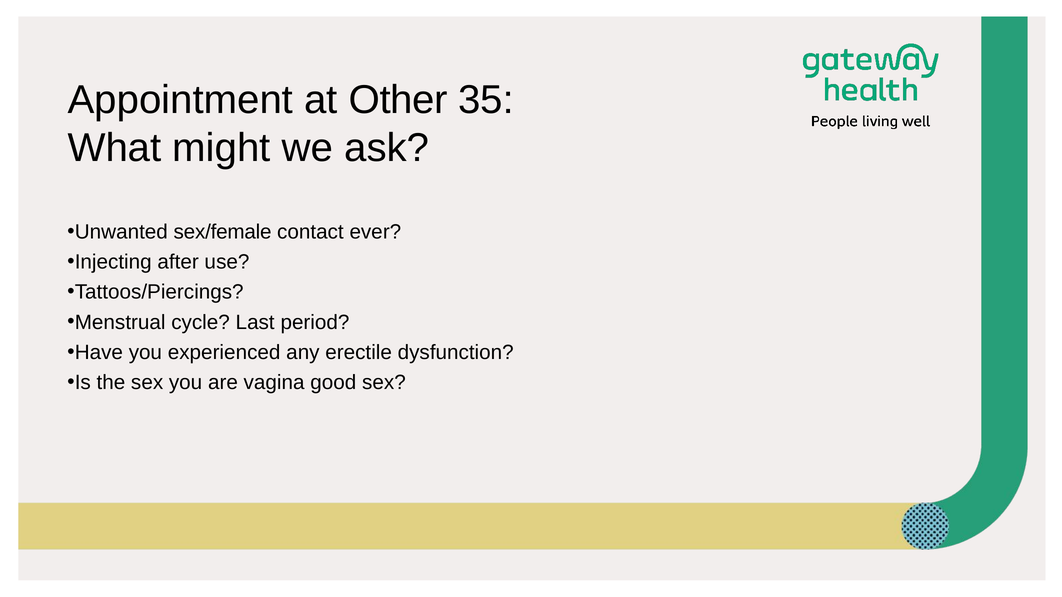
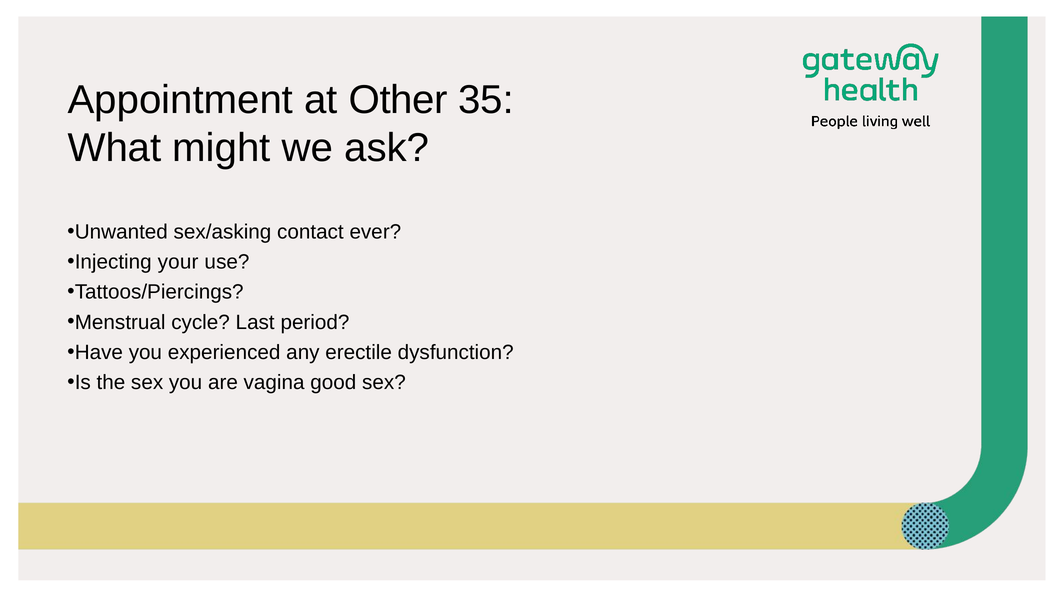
sex/female: sex/female -> sex/asking (222, 232)
after: after -> your (178, 262)
